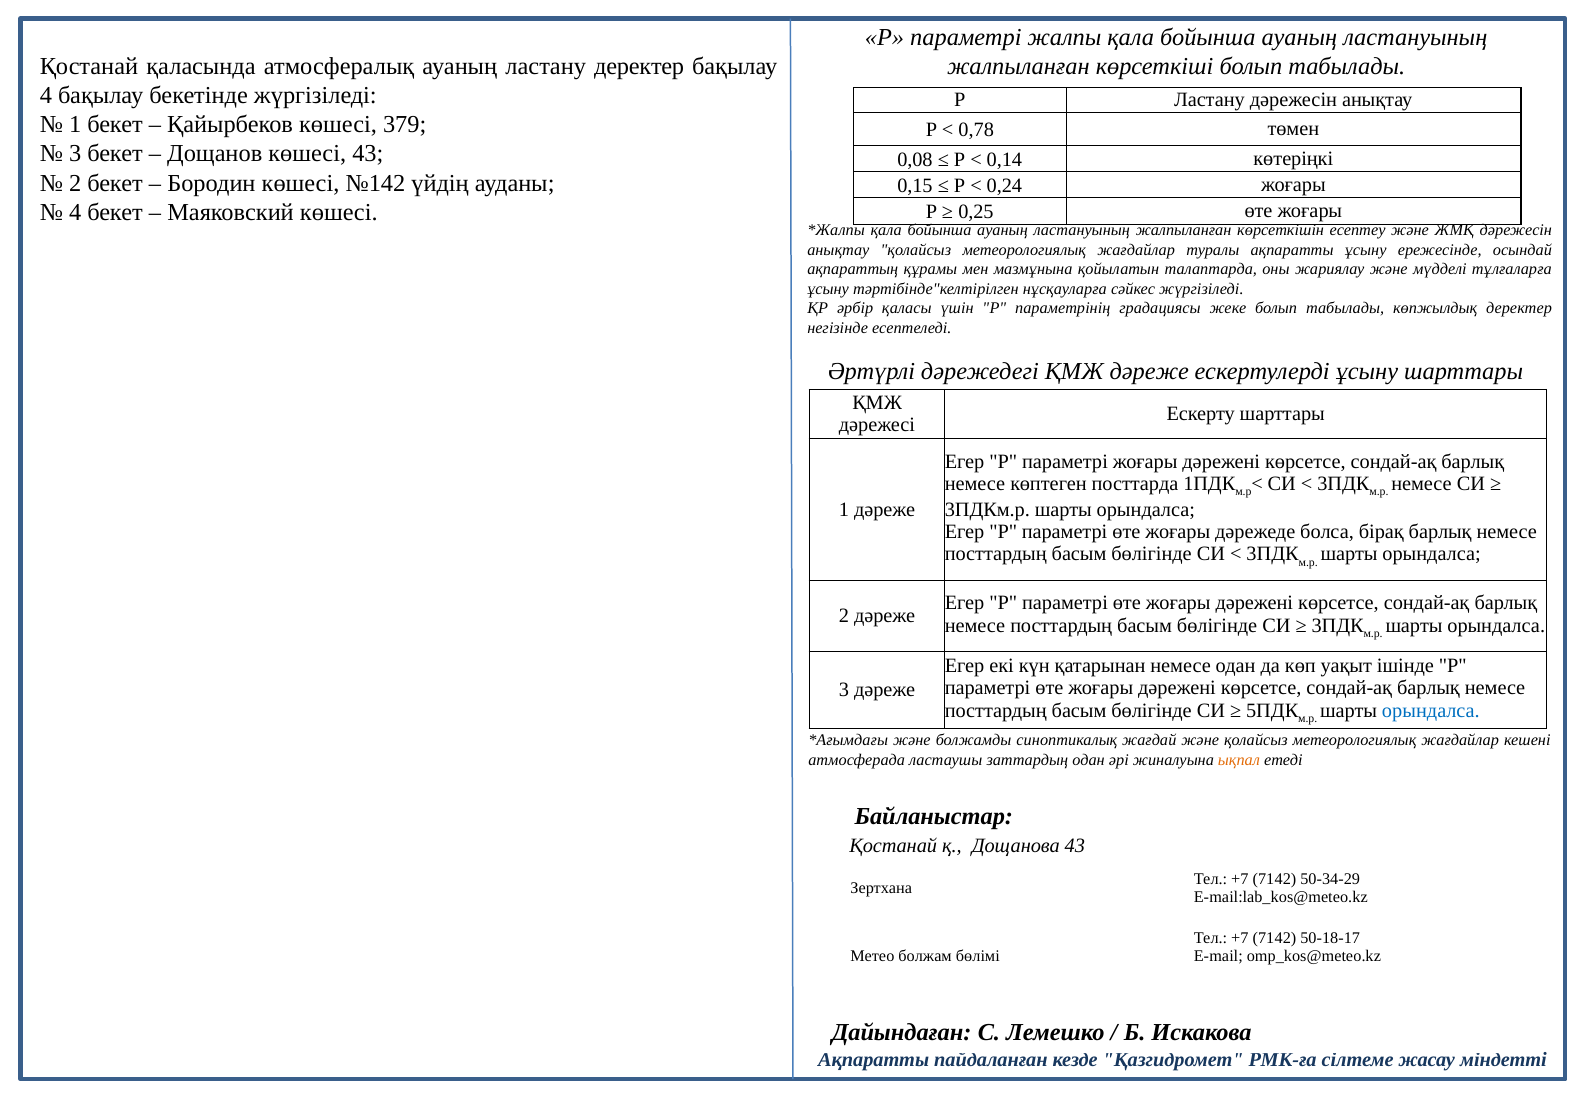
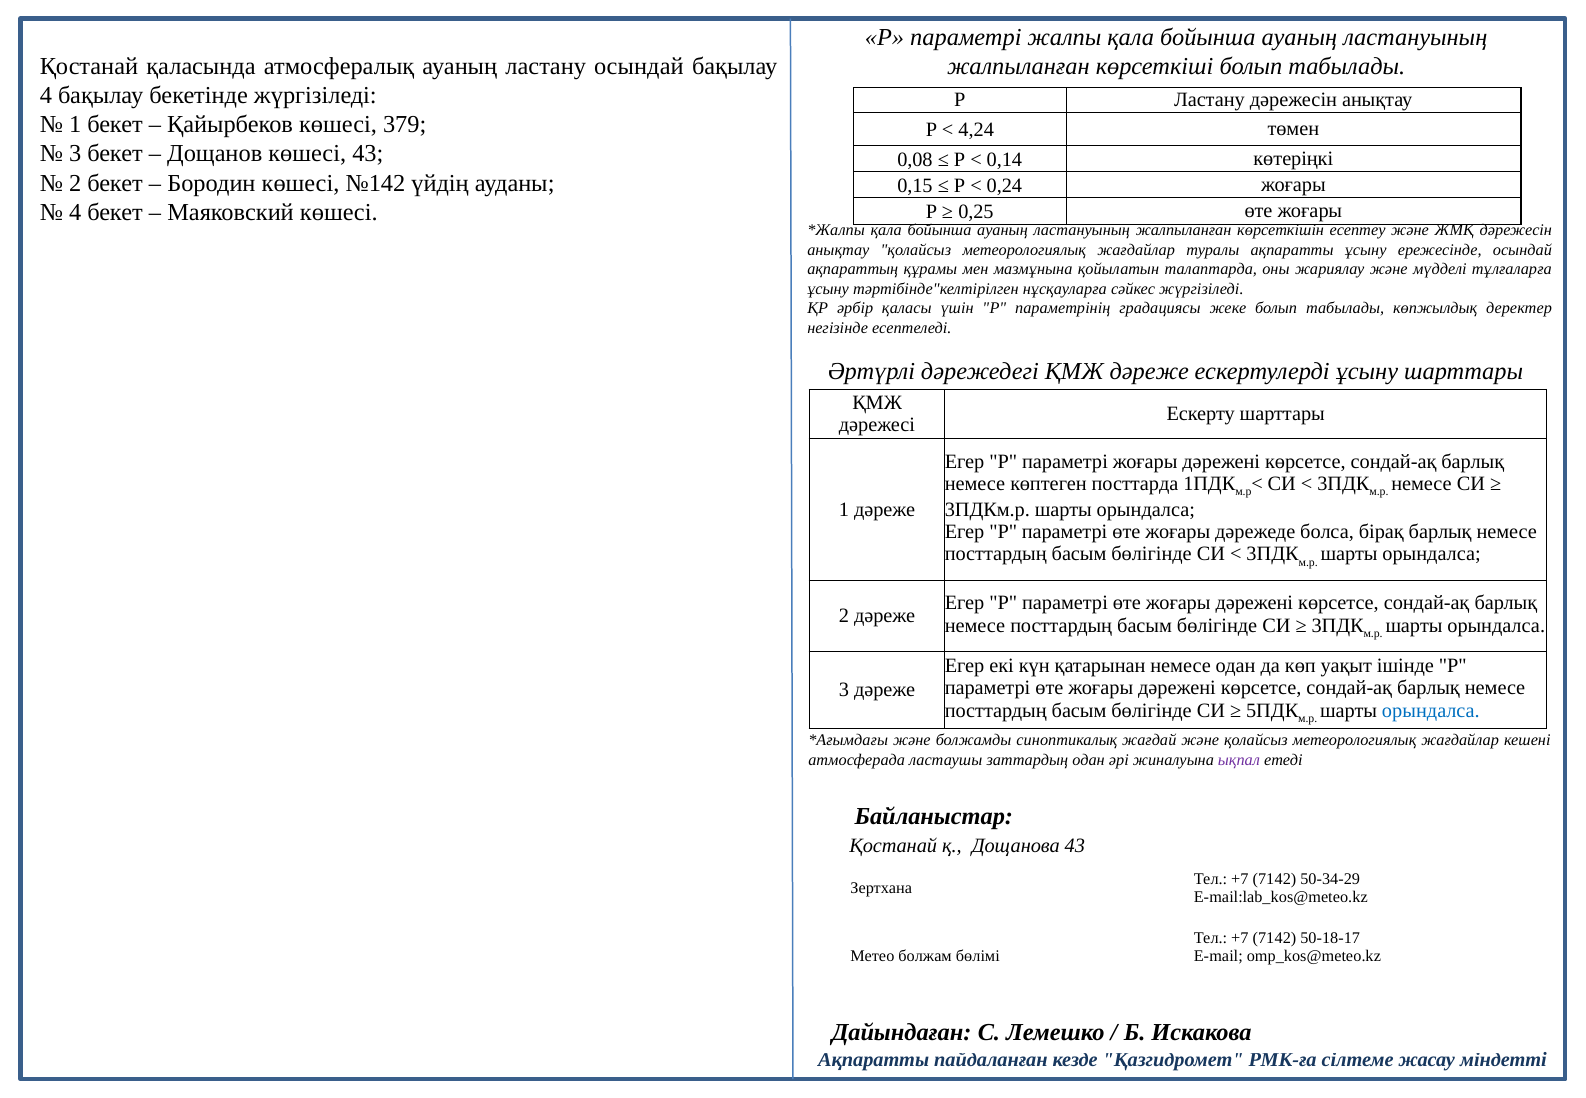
ластану деректер: деректер -> осындай (639, 66)
0,78: 0,78 -> 4,24 (976, 130)
ықпал colour: orange -> purple (1239, 760)
